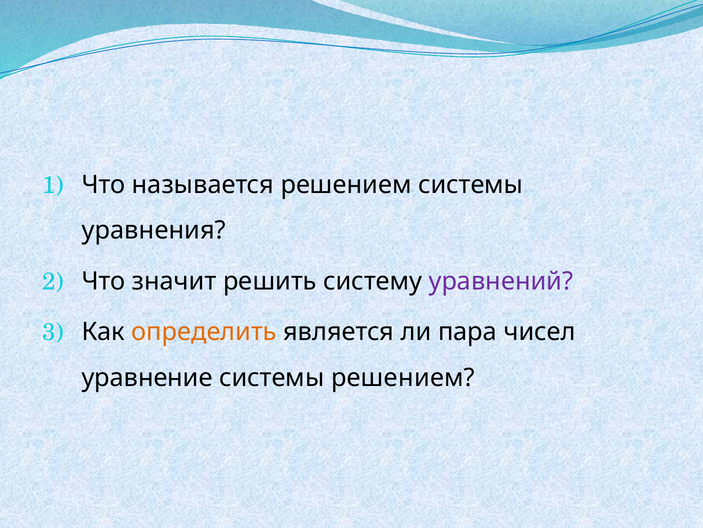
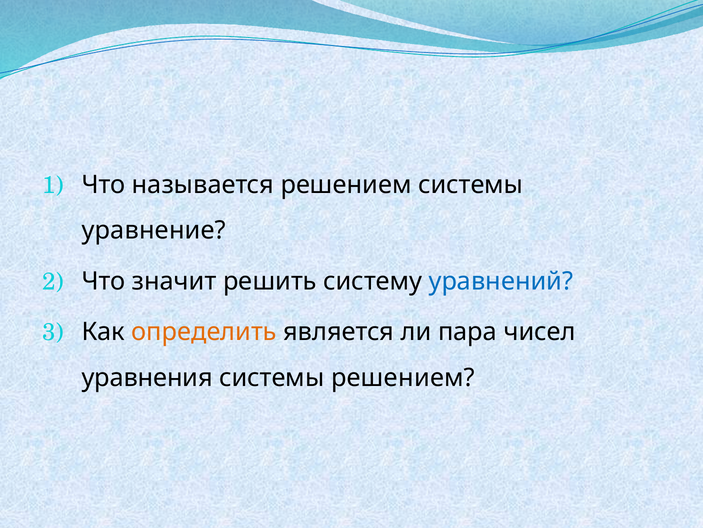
уравнения: уравнения -> уравнение (154, 230)
уравнений colour: purple -> blue (501, 281)
уравнение: уравнение -> уравнения (147, 377)
